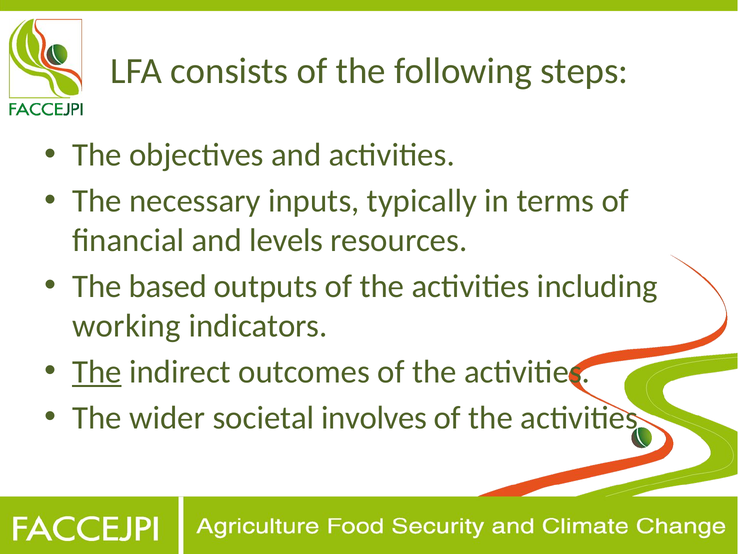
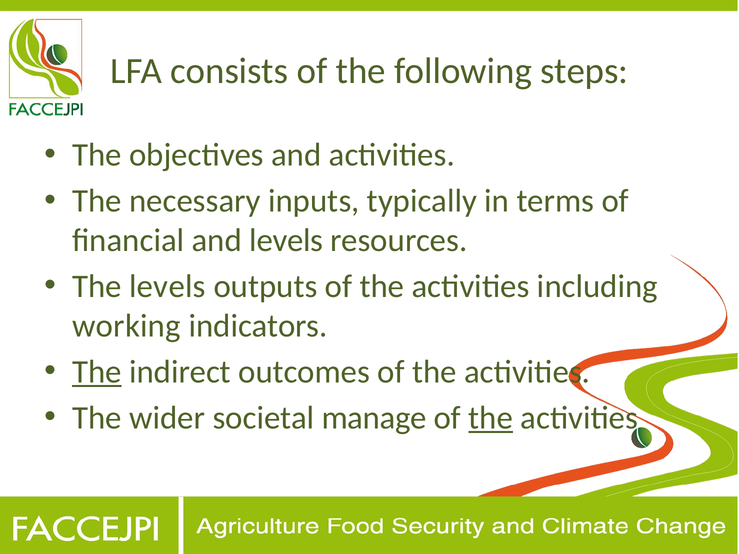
The based: based -> levels (167, 286)
involves: involves -> manage (374, 418)
the underline: none -> present (491, 418)
